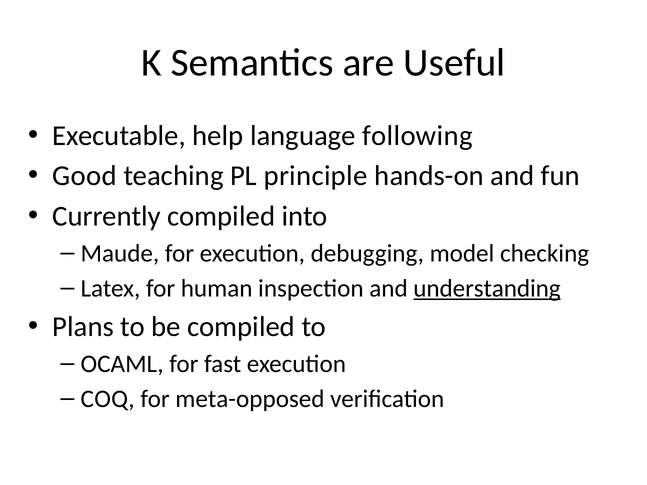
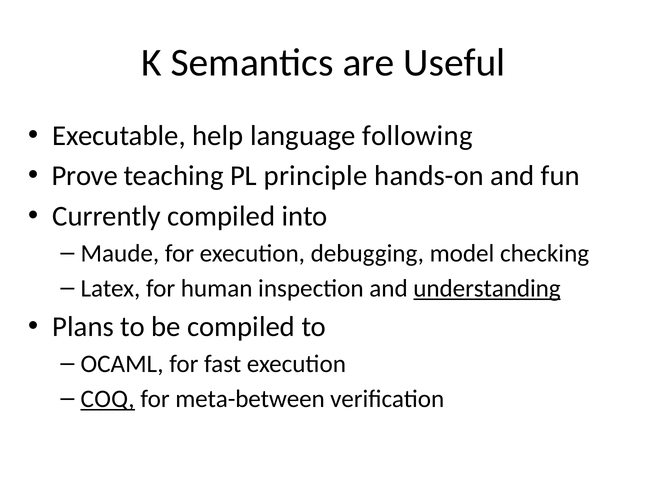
Good: Good -> Prove (85, 176)
COQ underline: none -> present (108, 399)
meta-opposed: meta-opposed -> meta-between (250, 399)
